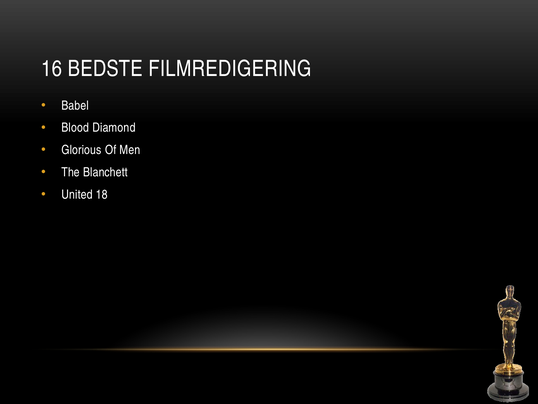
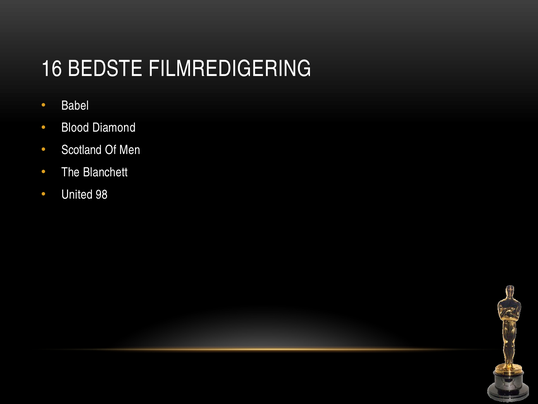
Glorious: Glorious -> Scotland (82, 150)
18: 18 -> 98 (102, 194)
